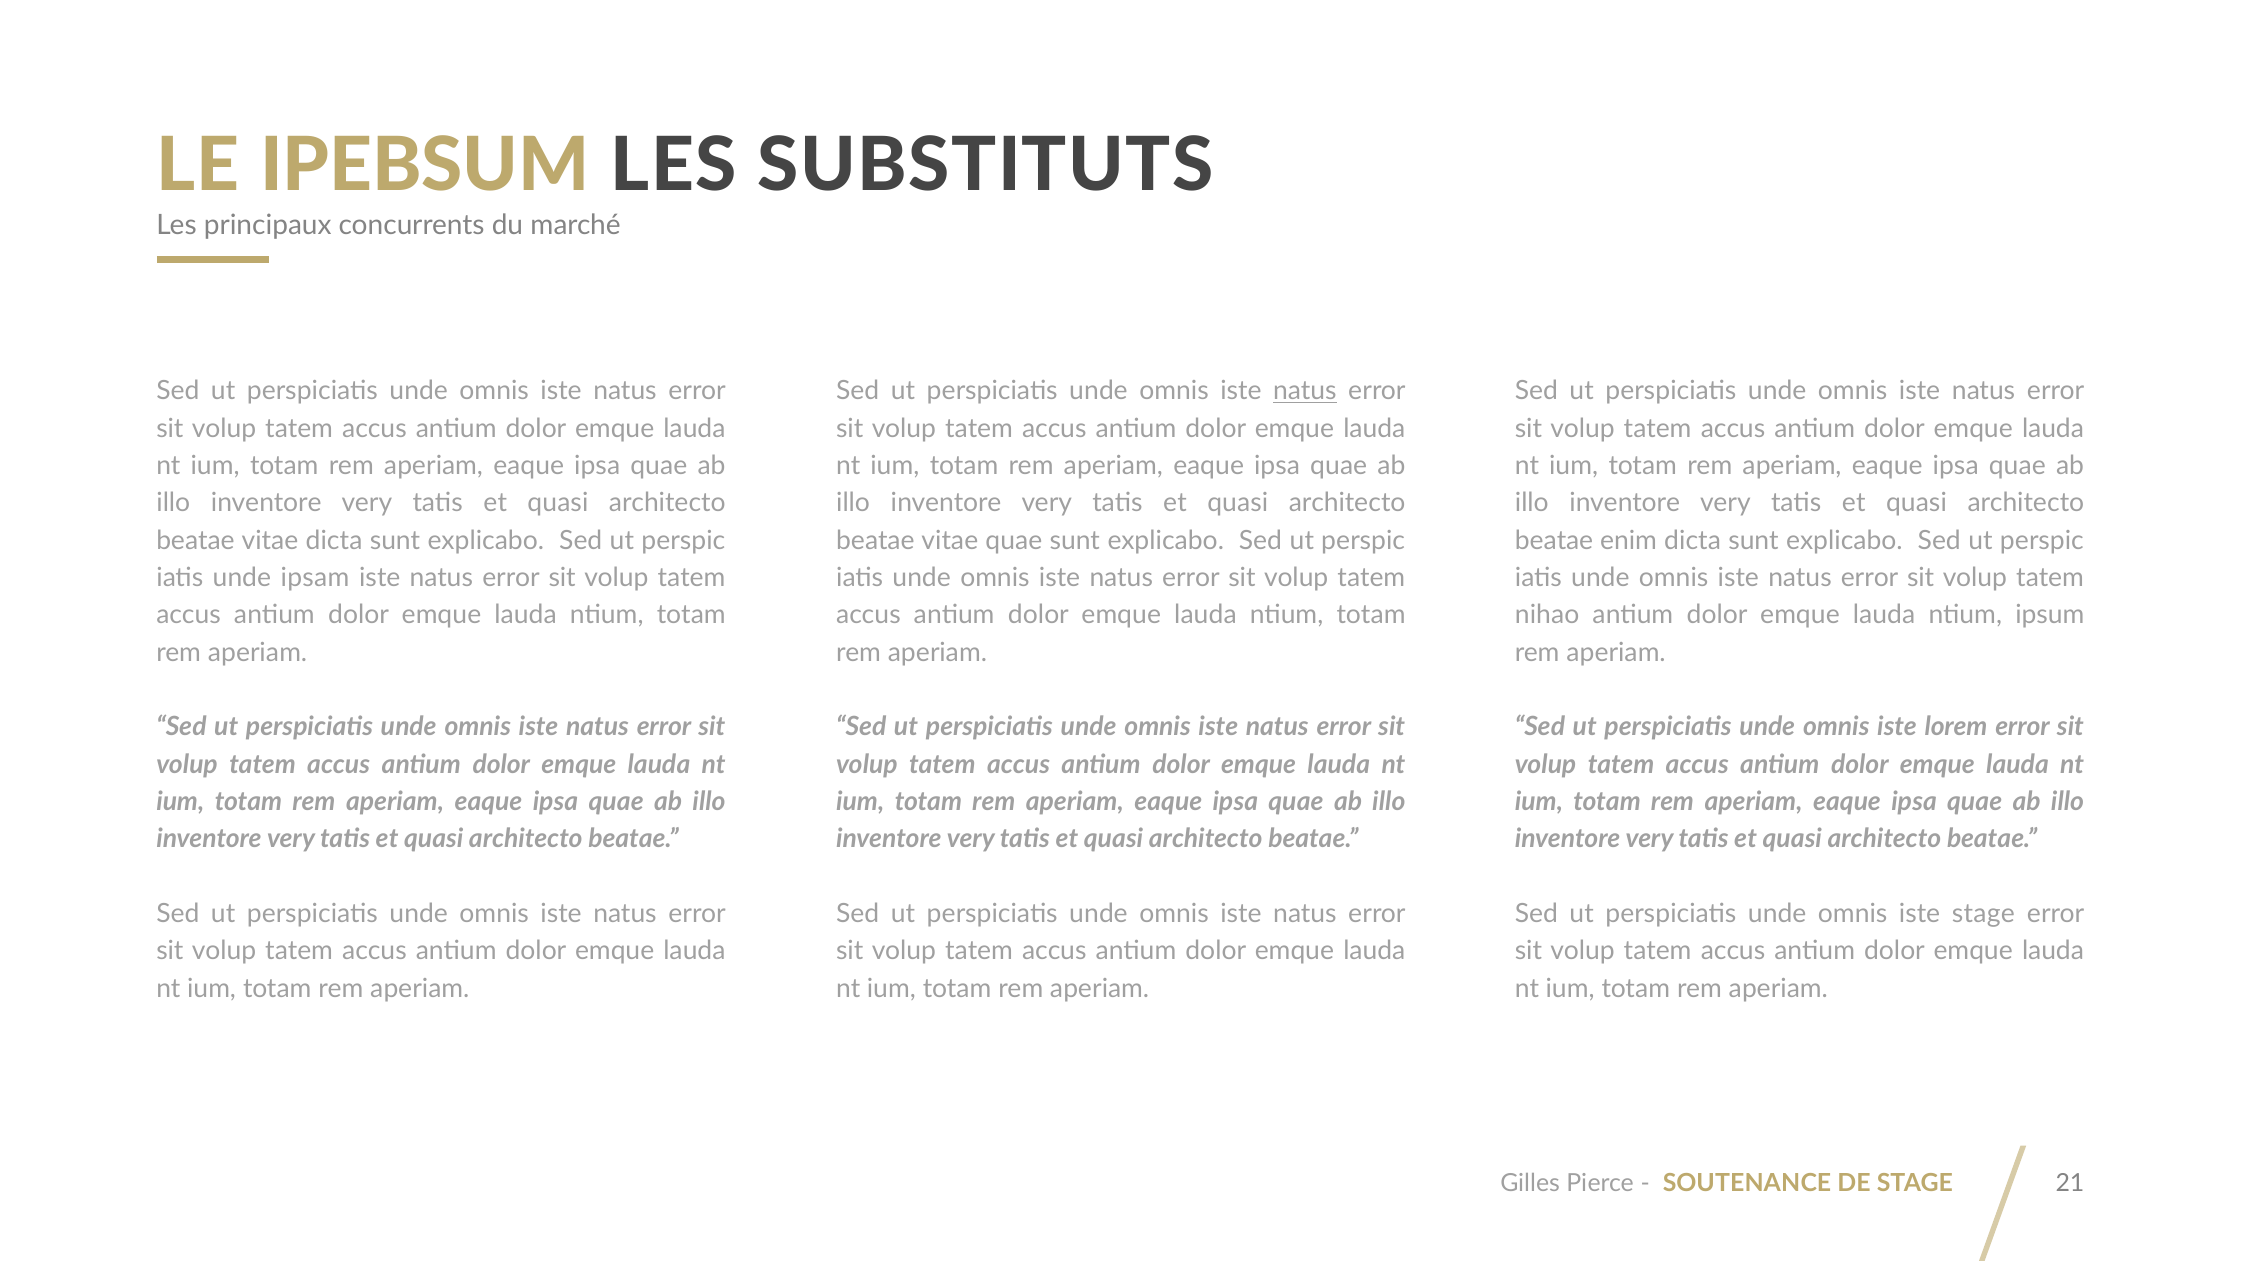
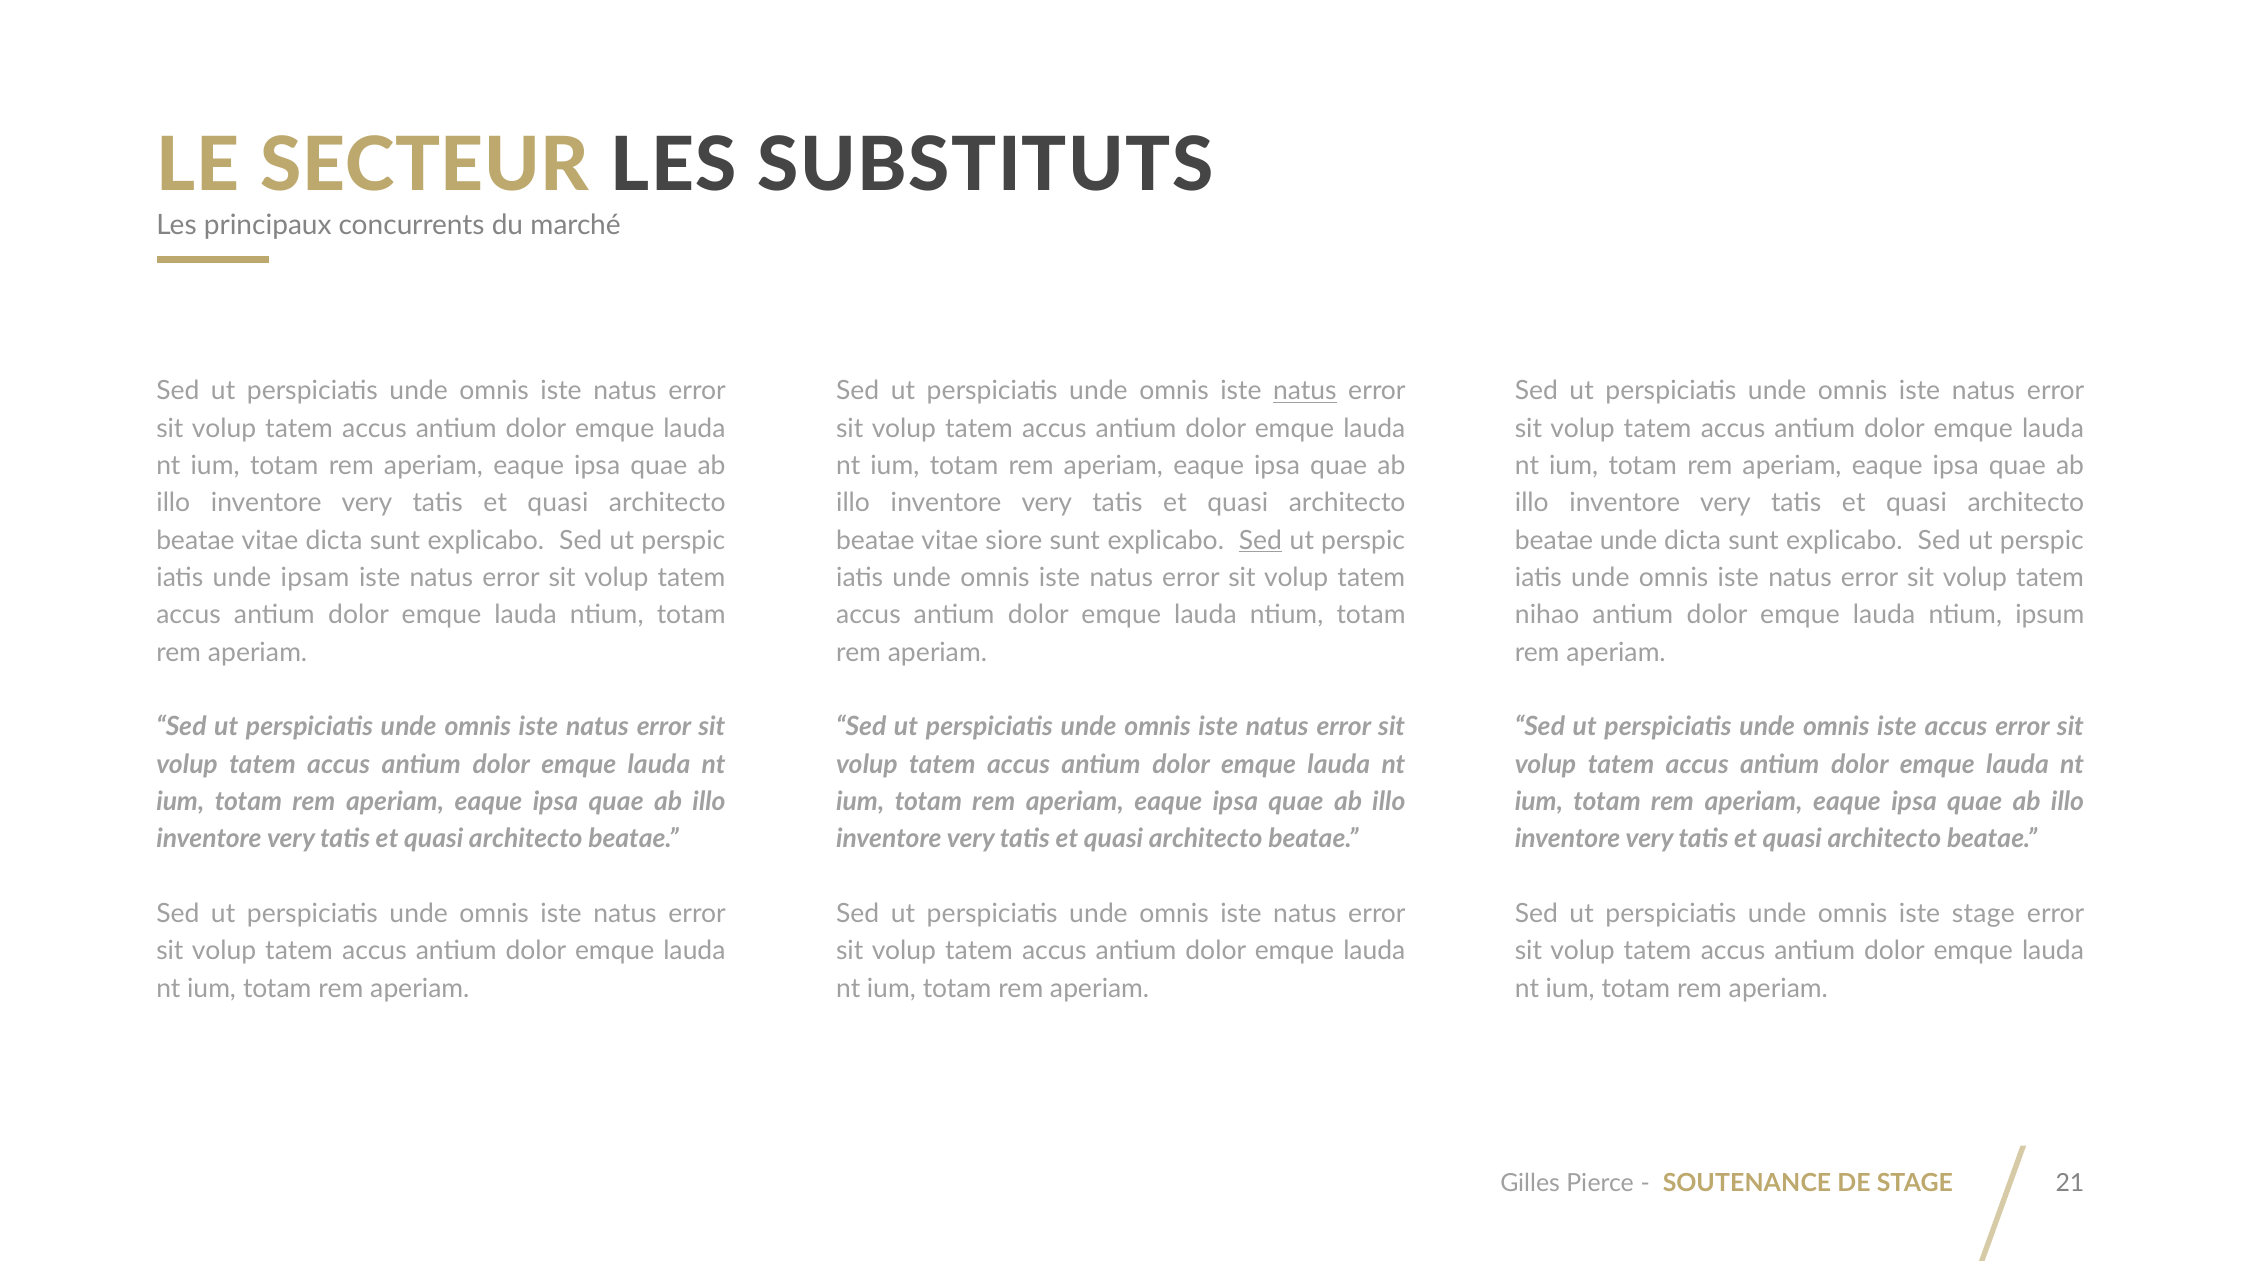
IPEBSUM: IPEBSUM -> SECTEUR (425, 166)
vitae quae: quae -> siore (1014, 540)
Sed underline: none -> present (1260, 540)
beatae enim: enim -> unde (1629, 540)
iste lorem: lorem -> accus (1956, 727)
